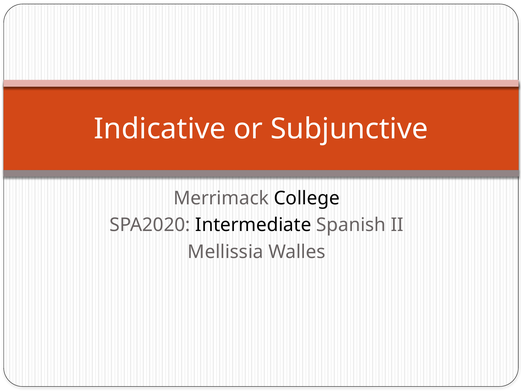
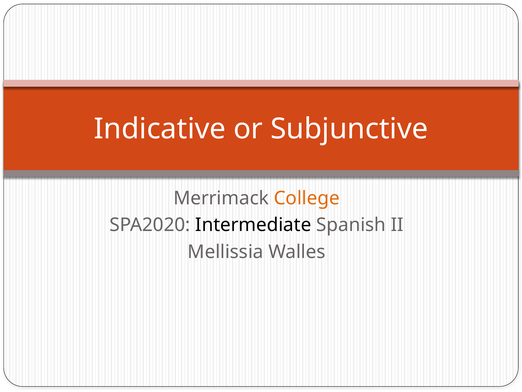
College colour: black -> orange (307, 198)
